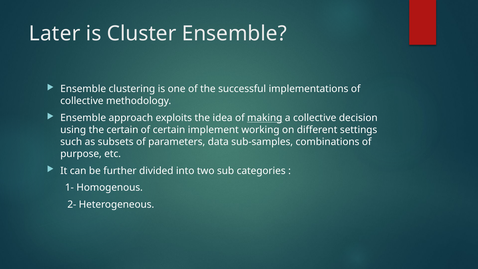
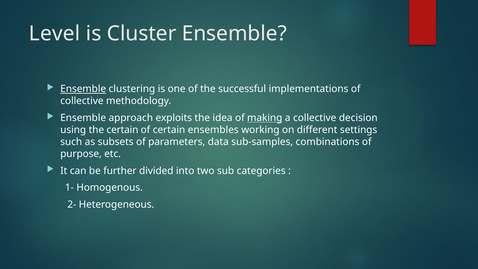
Later: Later -> Level (55, 34)
Ensemble underline: none -> present (83, 89)
implement: implement -> ensembles (213, 130)
